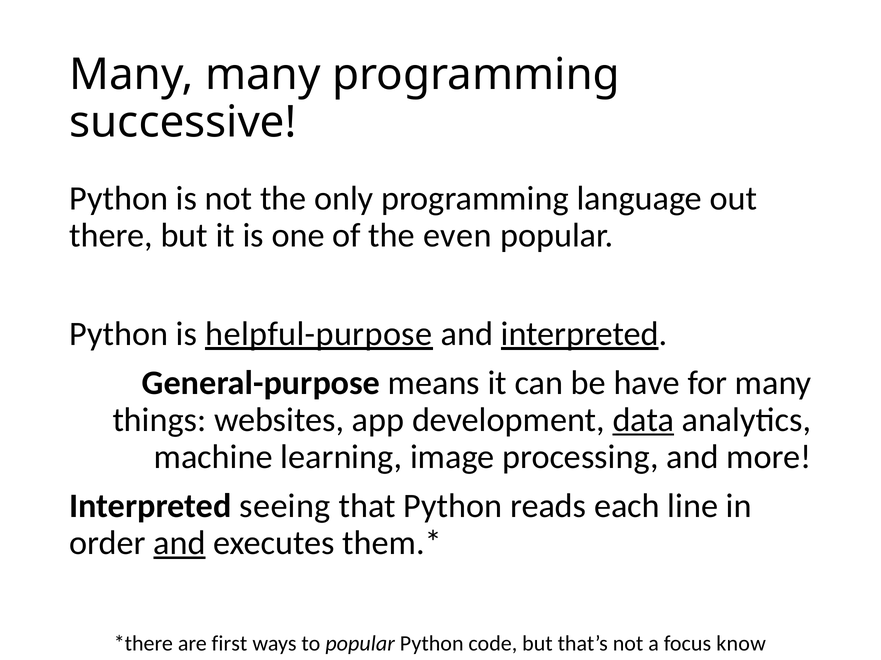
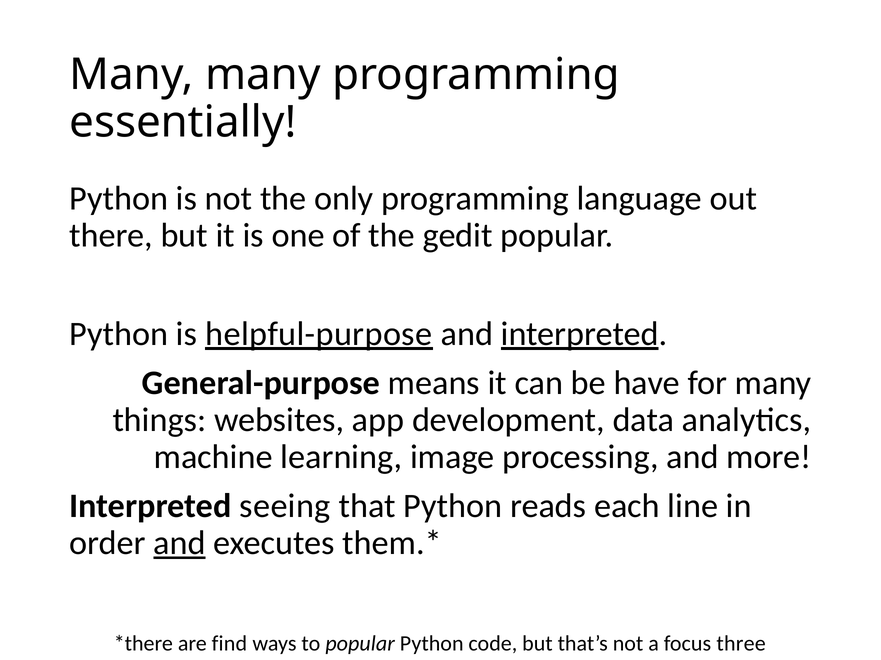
successive: successive -> essentially (183, 123)
even: even -> gedit (458, 236)
data underline: present -> none (643, 420)
first: first -> find (229, 644)
know: know -> three (741, 644)
